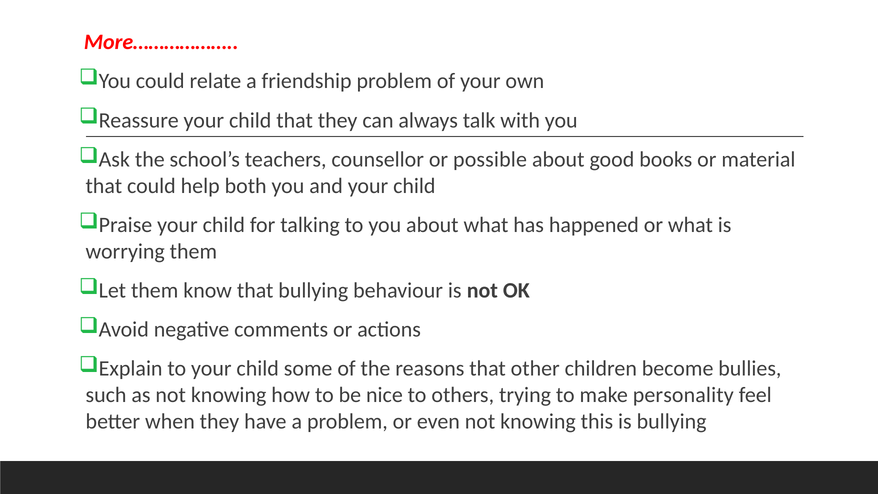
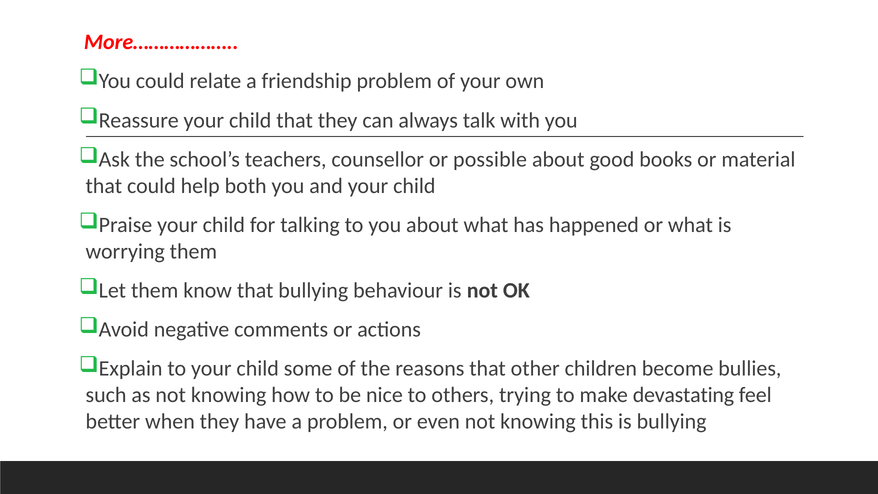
personality: personality -> devastating (683, 395)
